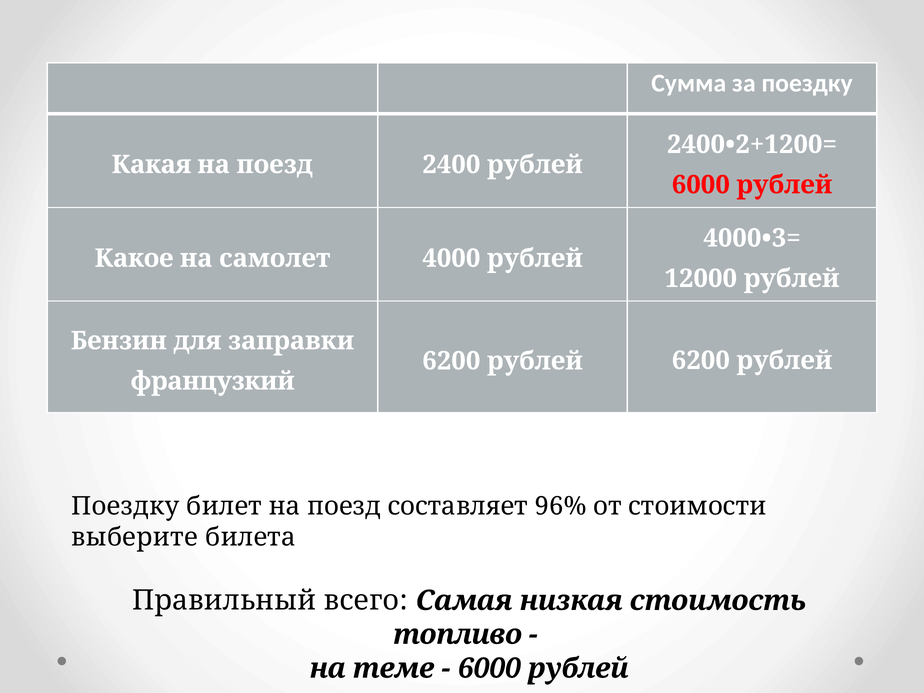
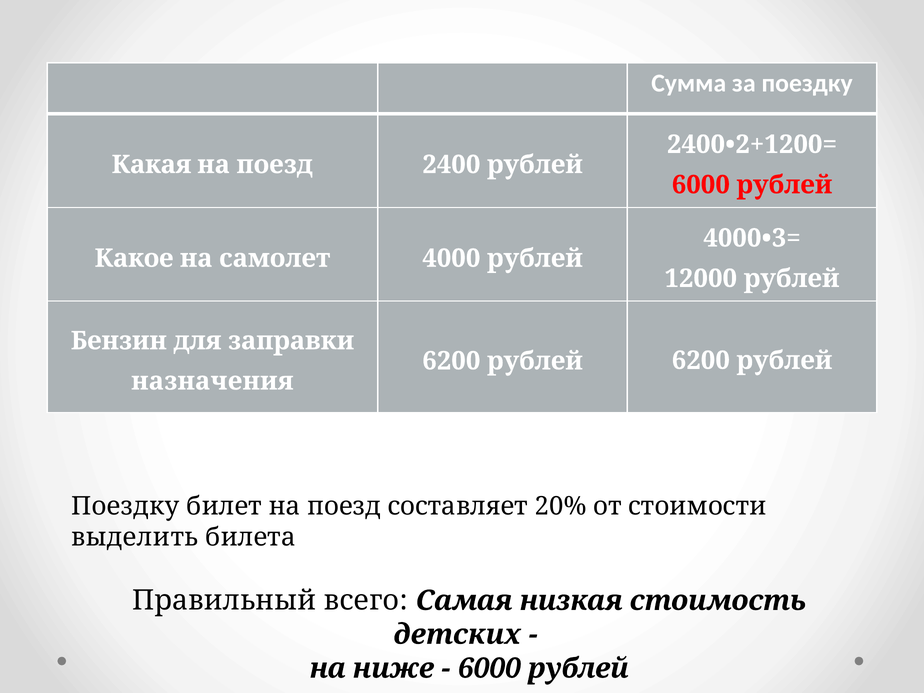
французкий: французкий -> назначения (212, 381)
96%: 96% -> 20% (561, 506)
выберите: выберите -> выделить (135, 537)
топливо: топливо -> детских (457, 634)
теме: теме -> ниже (393, 668)
